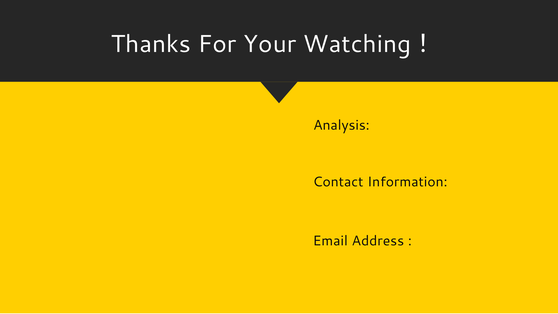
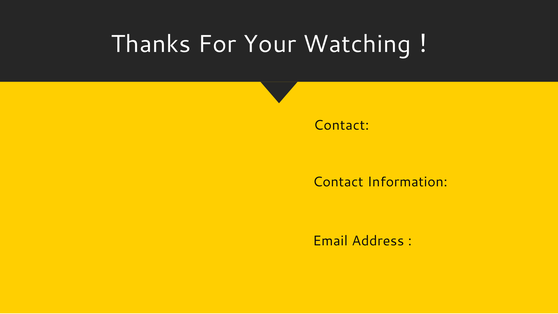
Analysis: Analysis -> Contact (341, 125)
